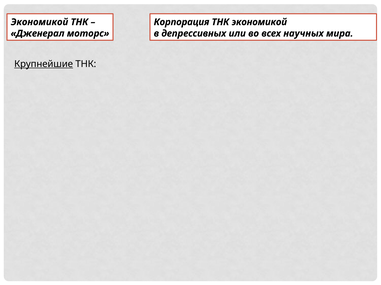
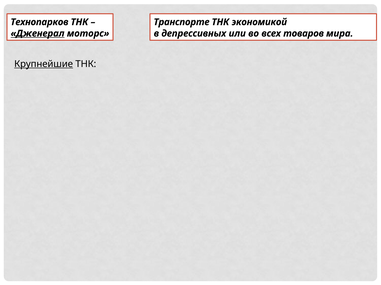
Экономикой: Экономикой -> Технопарков (40, 22)
Корпорация: Корпорация -> Транспорте (182, 22)
Дженерал underline: none -> present (38, 34)
научных: научных -> товаров (304, 34)
